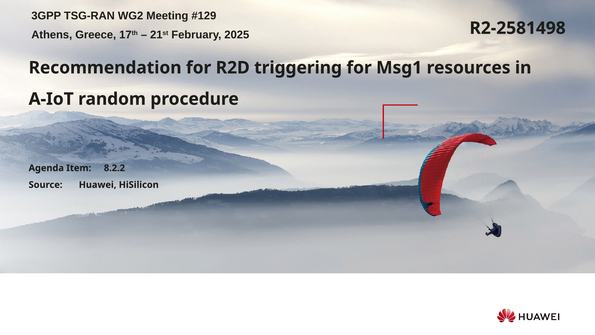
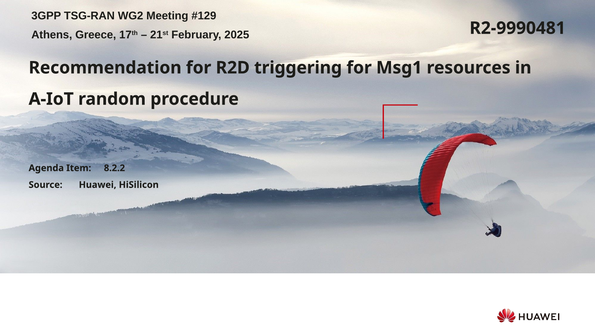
R2-2581498: R2-2581498 -> R2-9990481 (518, 28)
